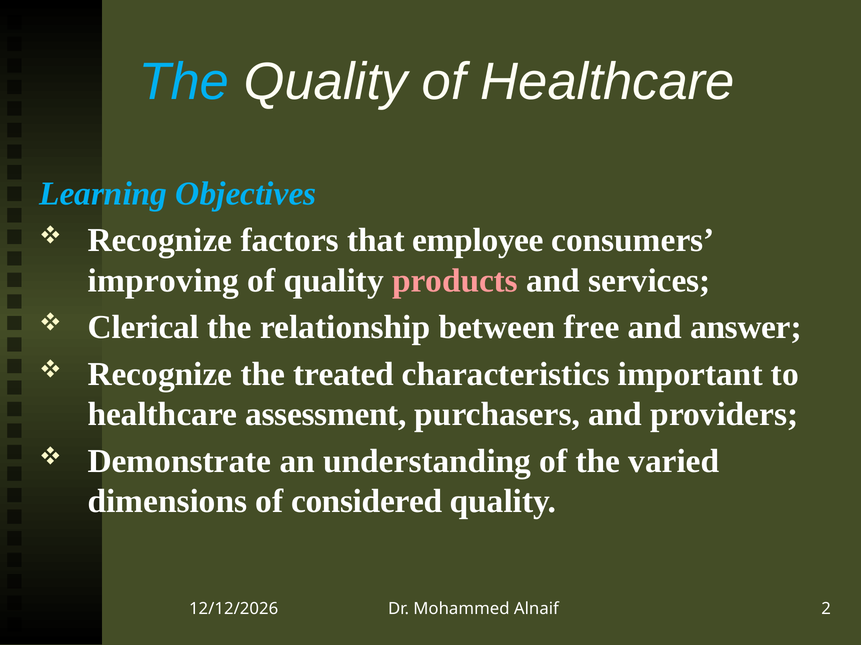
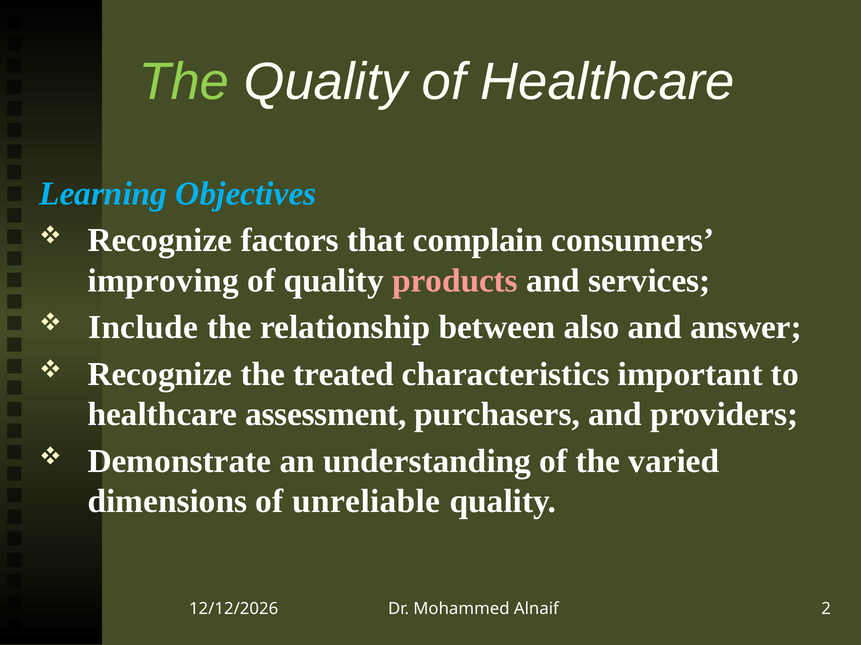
The colour: light blue -> light green (184, 82)
employee: employee -> complain (478, 241)
Clerical: Clerical -> Include (143, 328)
free: free -> also (592, 328)
considered: considered -> unreliable (366, 502)
